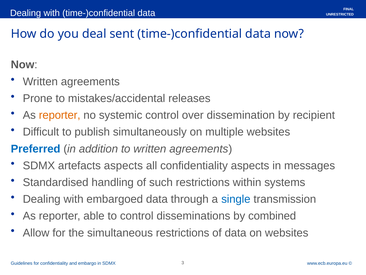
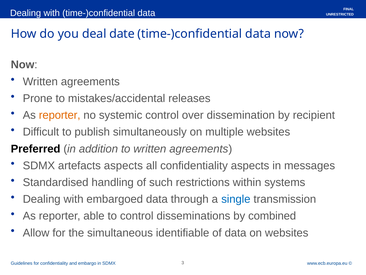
sent: sent -> date (122, 34)
Preferred colour: blue -> black (36, 149)
simultaneous restrictions: restrictions -> identifiable (183, 232)
